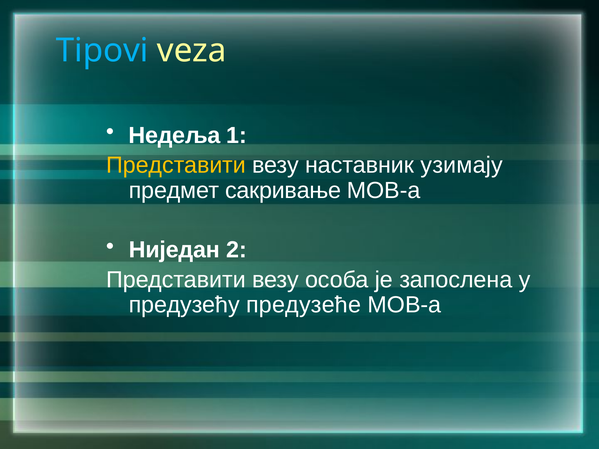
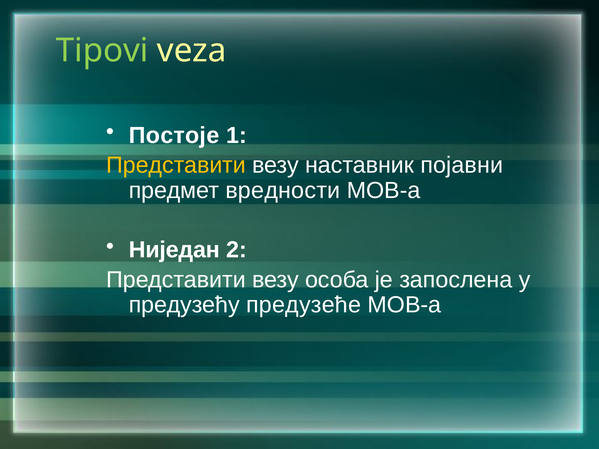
Tipovi colour: light blue -> light green (102, 50)
Недеља: Недеља -> Постоје (174, 135)
узимају: узимају -> појавни (462, 165)
сакривање: сакривање -> вредности (283, 190)
